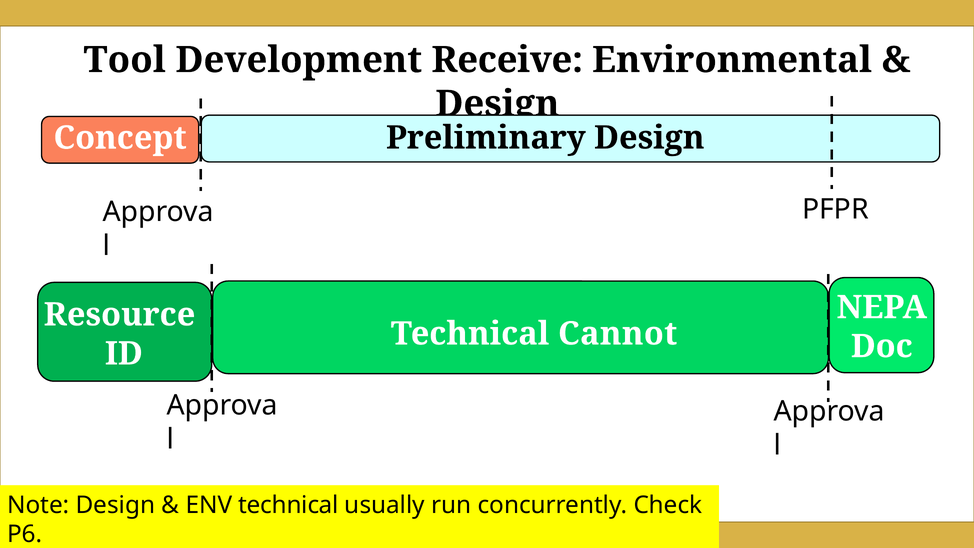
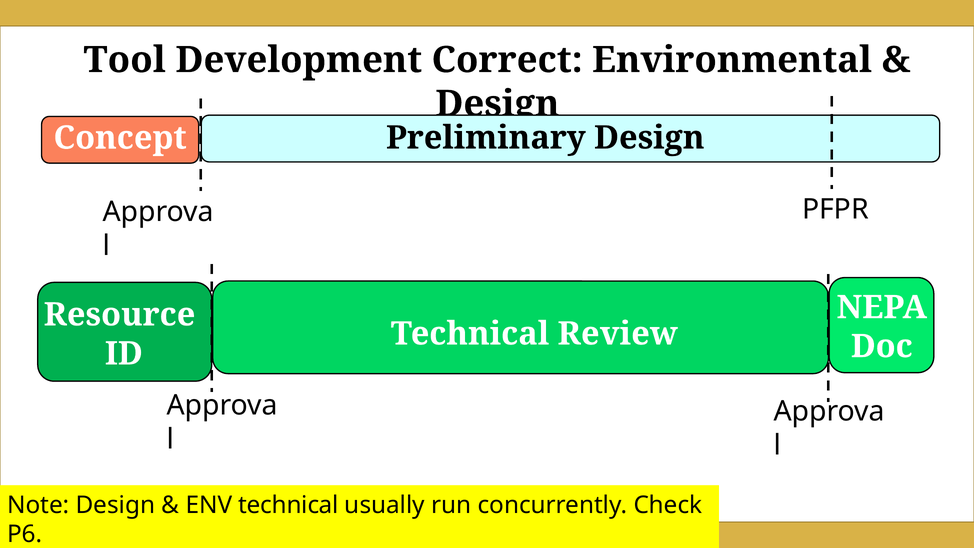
Receive: Receive -> Correct (507, 60)
Cannot: Cannot -> Review (618, 334)
